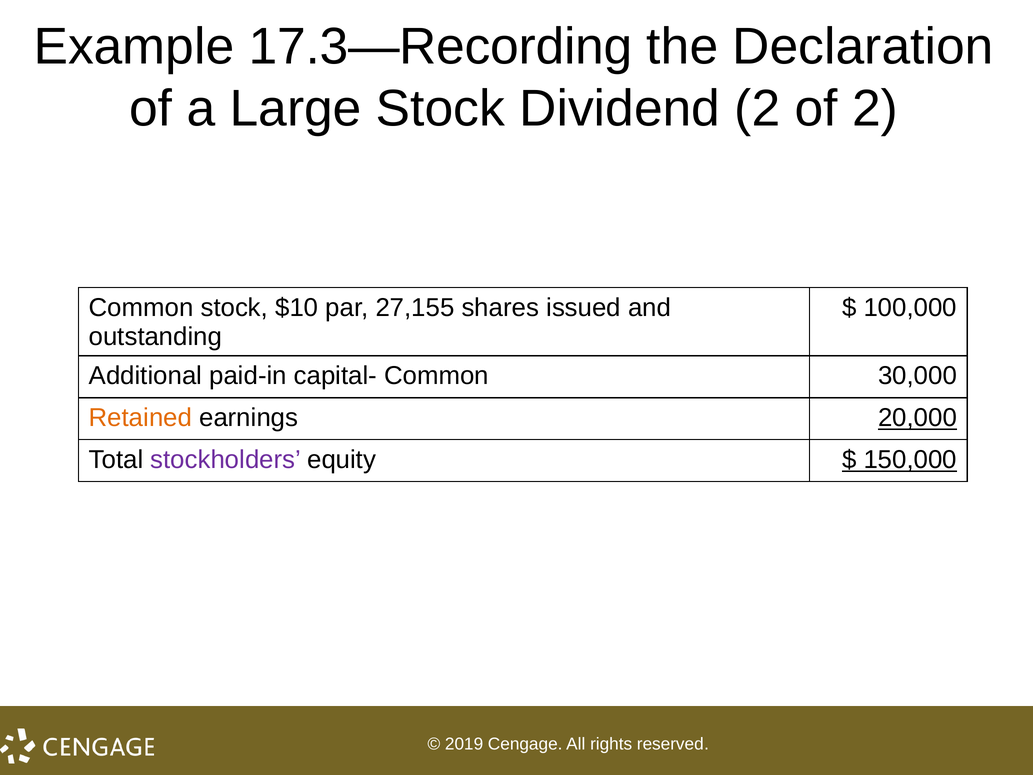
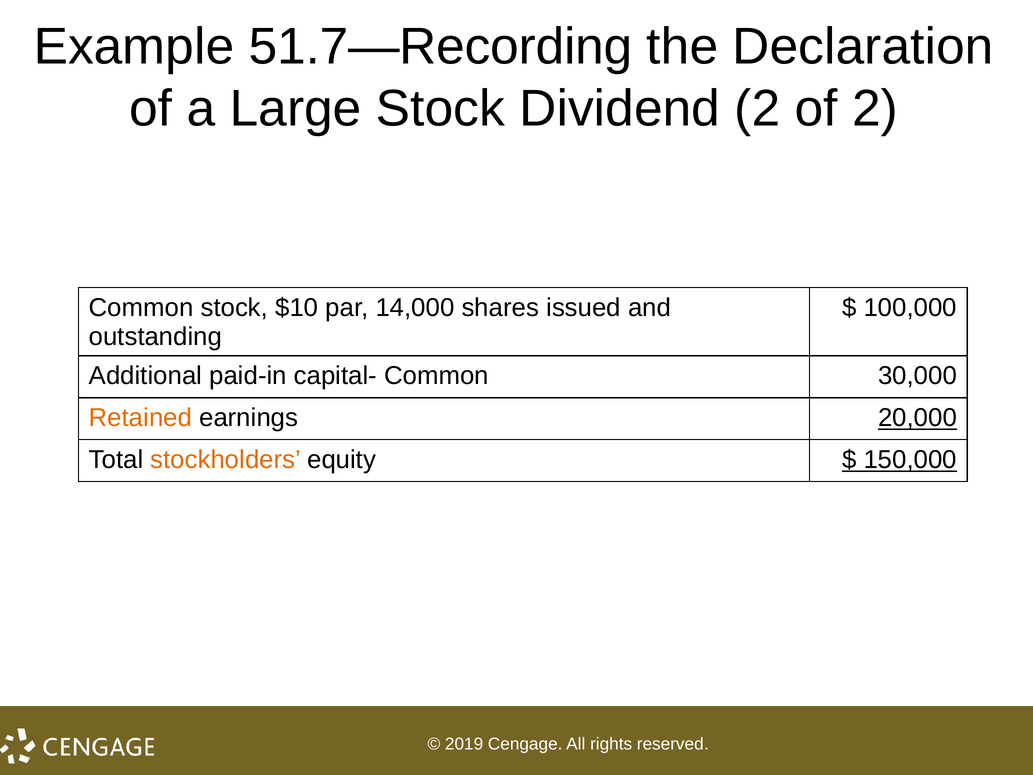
17.3—Recording: 17.3—Recording -> 51.7—Recording (441, 47)
27,155: 27,155 -> 14,000 (415, 308)
stockholders colour: purple -> orange (226, 459)
